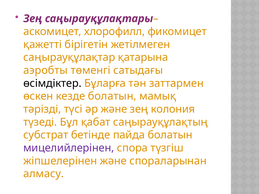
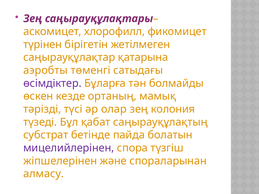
қажетті: қажетті -> түрінен (43, 45)
өсімдіктер colour: black -> purple (52, 83)
заттармен: заттармен -> болмайды (176, 83)
кезде болатын: болатын -> ортаның (112, 96)
әр және: және -> олар (114, 109)
